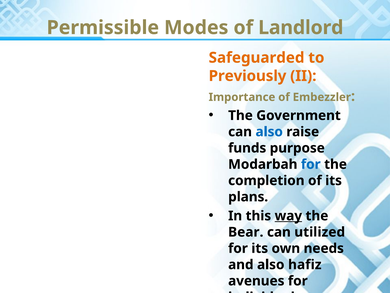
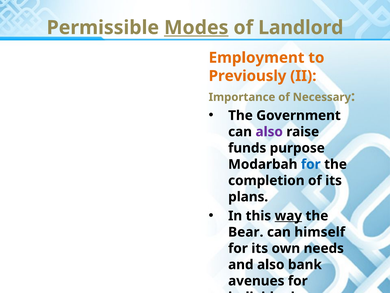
Modes underline: none -> present (196, 28)
Safeguarded: Safeguarded -> Employment (257, 58)
Embezzler: Embezzler -> Necessary (322, 97)
also colour: blue -> purple (269, 132)
utilized: utilized -> himself (320, 232)
hafiz: hafiz -> bank (305, 264)
